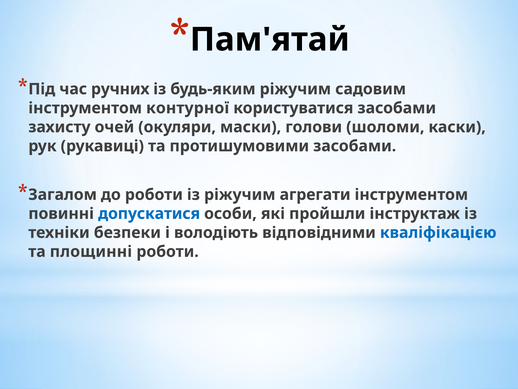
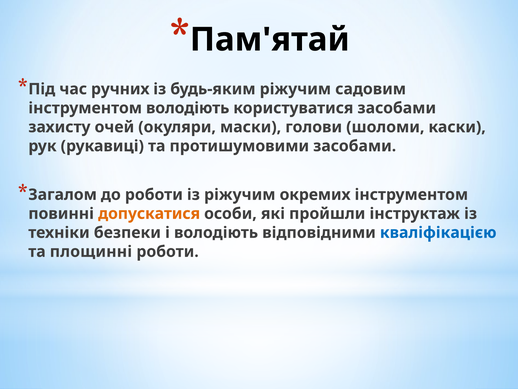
інструментом контурної: контурної -> володіють (188, 108)
агрегати: агрегати -> окремих (315, 194)
допускатися colour: blue -> orange (149, 213)
